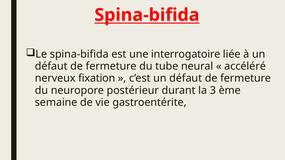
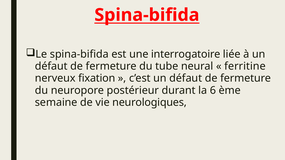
accéléré: accéléré -> ferritine (245, 66)
3: 3 -> 6 (213, 90)
gastroentérite: gastroentérite -> neurologiques (150, 103)
